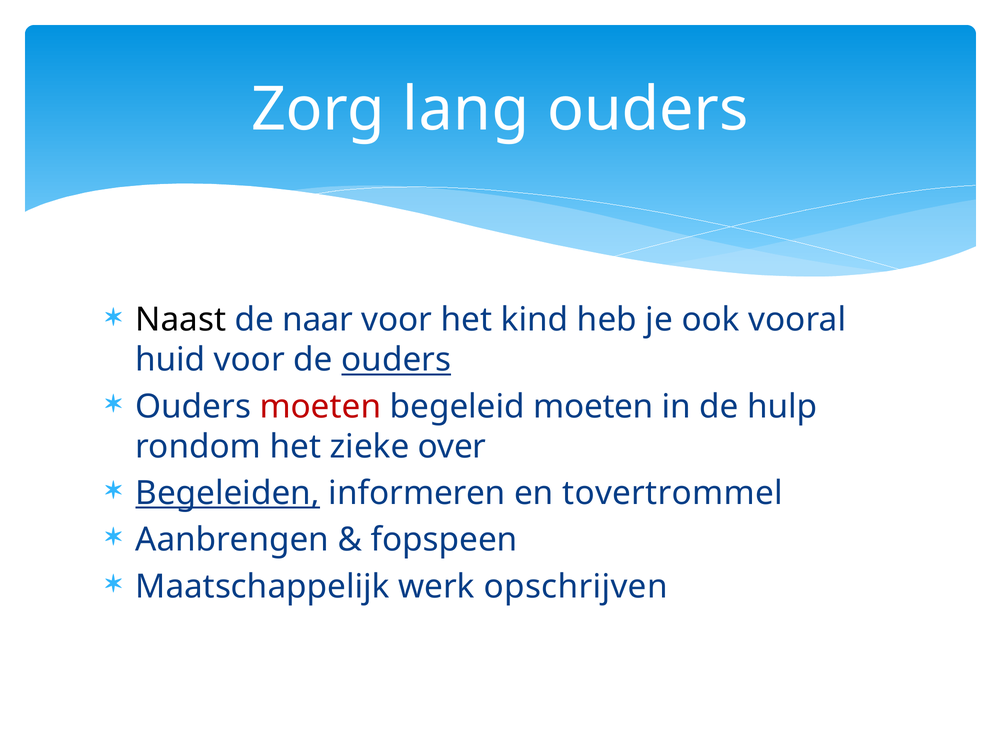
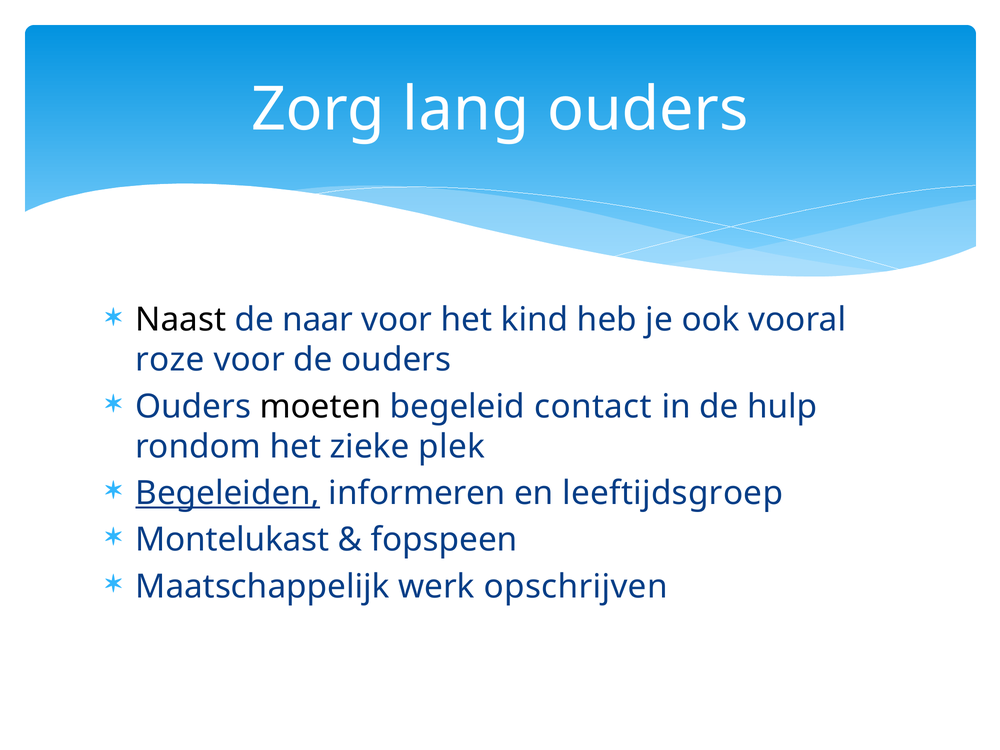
huid: huid -> roze (170, 360)
ouders underline: present -> none (396, 360)
moeten colour: red -> black (320, 407)
begeleid moeten: moeten -> contact (593, 407)
over: over -> plek (452, 447)
tovertrommel: tovertrommel -> leeftijdsgroep (673, 493)
Aanbrengen: Aanbrengen -> Montelukast (232, 540)
